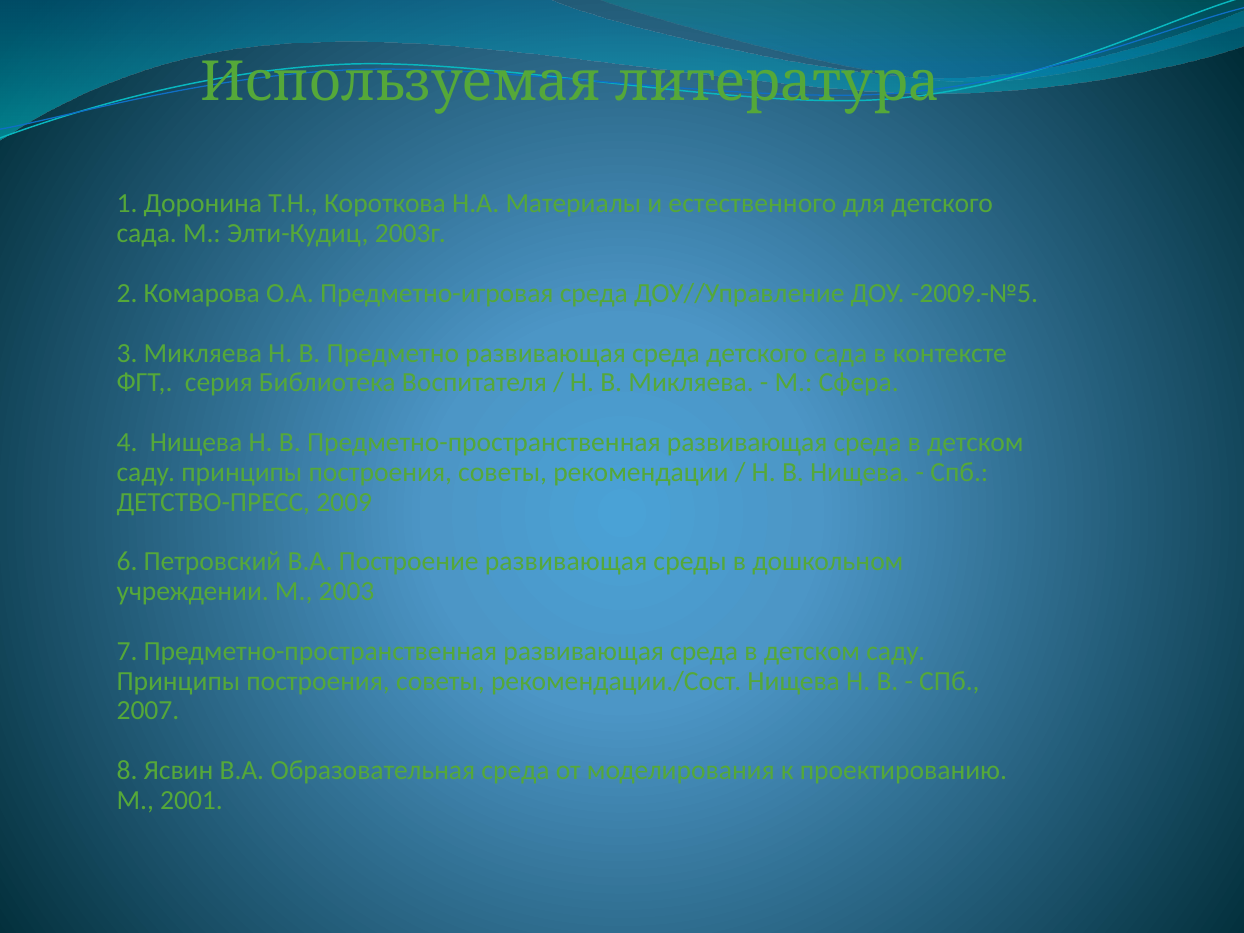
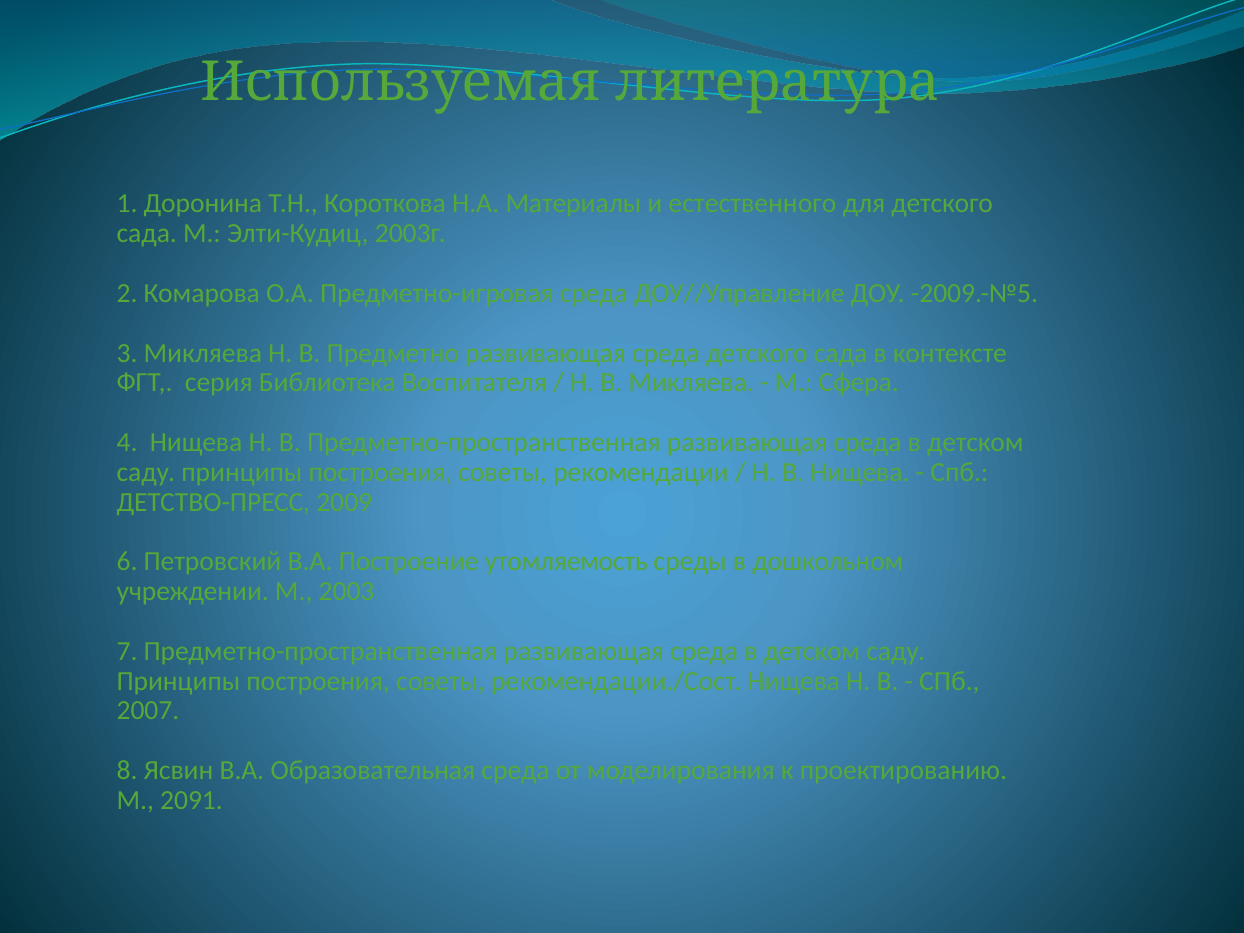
Построение развивающая: развивающая -> утомляемость (566, 562)
2001: 2001 -> 2091 (192, 800)
